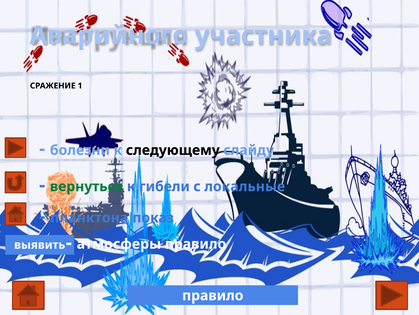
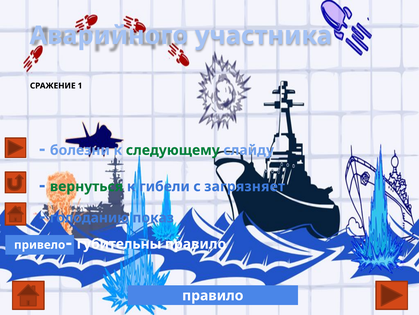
следующему colour: black -> green (173, 150)
локальные: локальные -> загрязняет (245, 186)
планктона: планктона -> голоданию (89, 217)
выявить: выявить -> привело (40, 244)
атмосферы: атмосферы -> губительны (119, 244)
